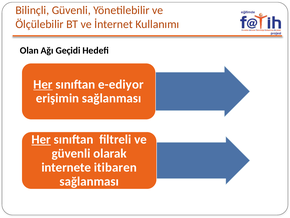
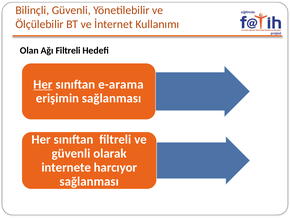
Ağı Geçidi: Geçidi -> Filtreli (68, 50)
e-ediyor: e-ediyor -> e-arama (121, 84)
Her underline: present -> none (41, 139)
itibaren: itibaren -> harcıyor (115, 167)
